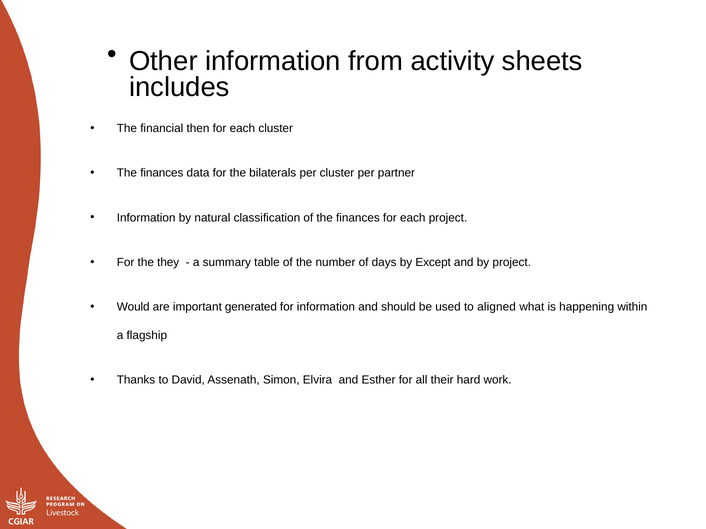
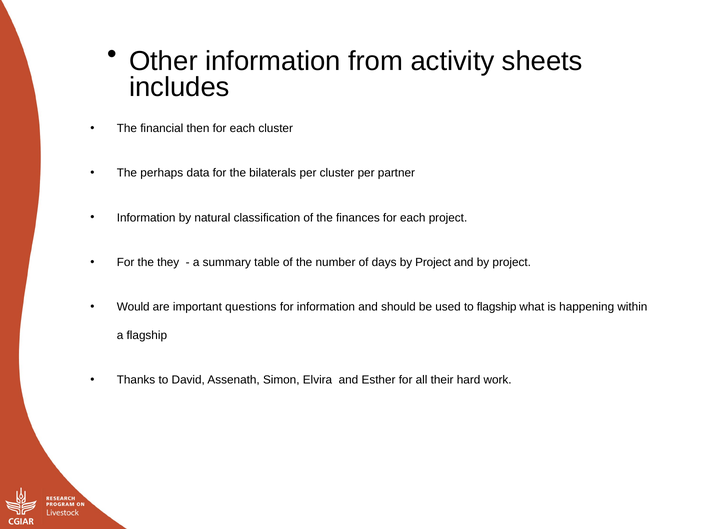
finances: finances -> perhaps (162, 173)
days by Except: Except -> Project (433, 263)
generated: generated -> questions (251, 307)
to aligned: aligned -> flagship (497, 307)
